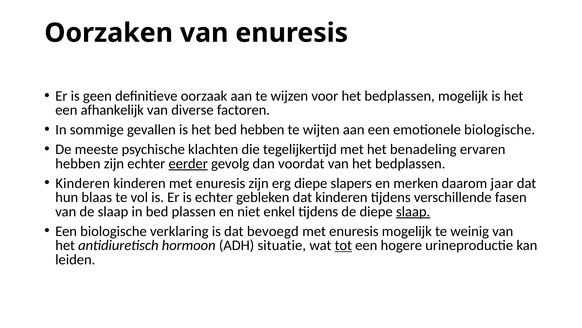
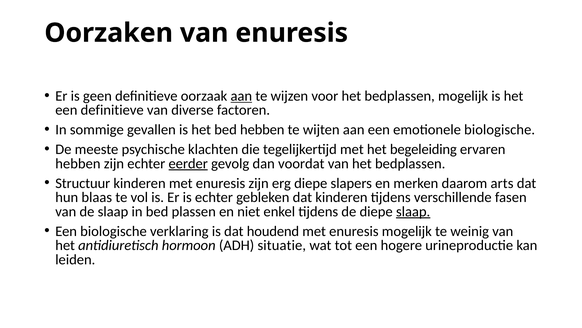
aan underline: none -> present (241, 96)
een afhankelijk: afhankelijk -> definitieve (112, 110)
benadeling: benadeling -> begeleiding (423, 149)
Kinderen: Kinderen -> Structuur (83, 183)
jaar: jaar -> arts (502, 183)
bevoegd: bevoegd -> houdend (273, 231)
tot underline: present -> none (343, 245)
